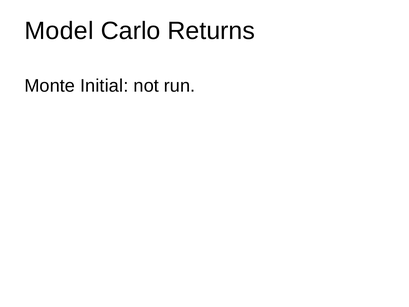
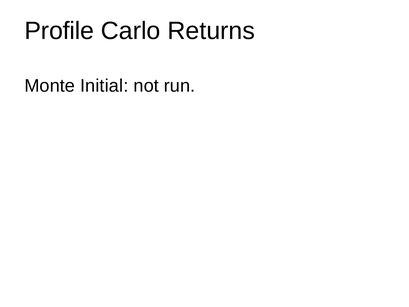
Model: Model -> Profile (59, 31)
